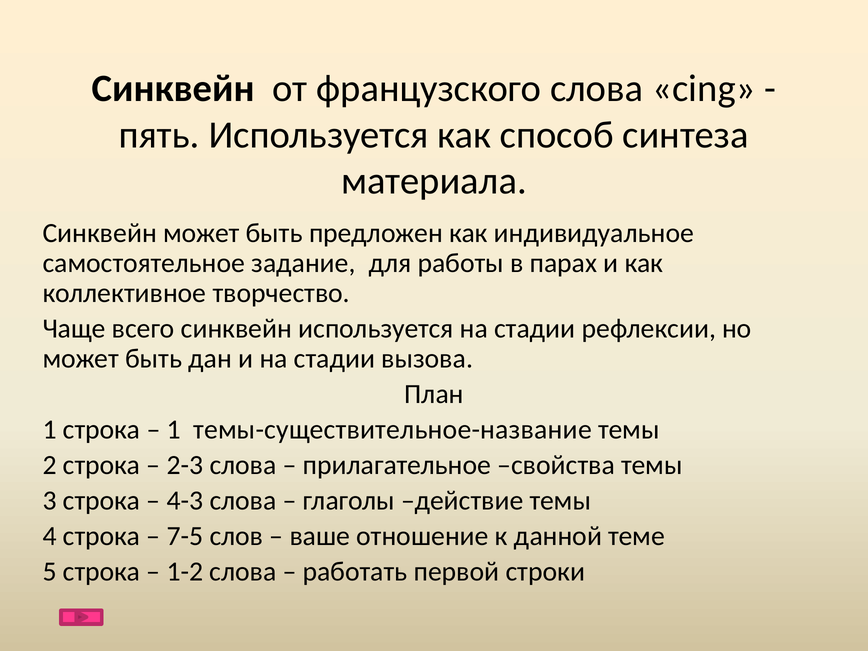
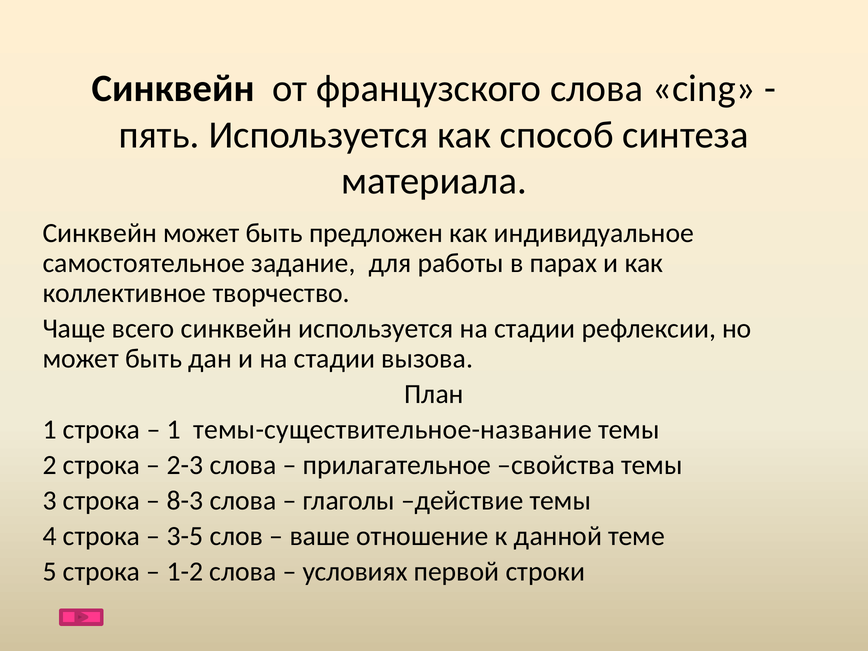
4-3: 4-3 -> 8-3 (185, 501)
7-5: 7-5 -> 3-5 (185, 536)
работать: работать -> условиях (355, 572)
